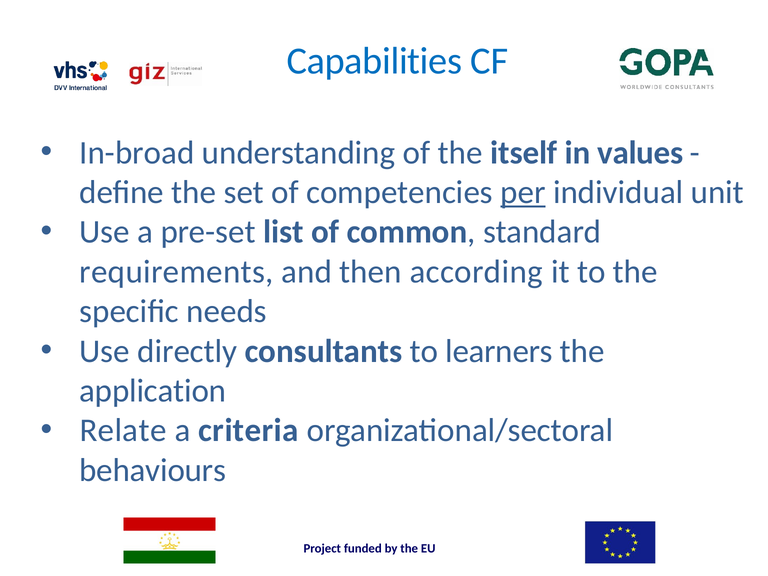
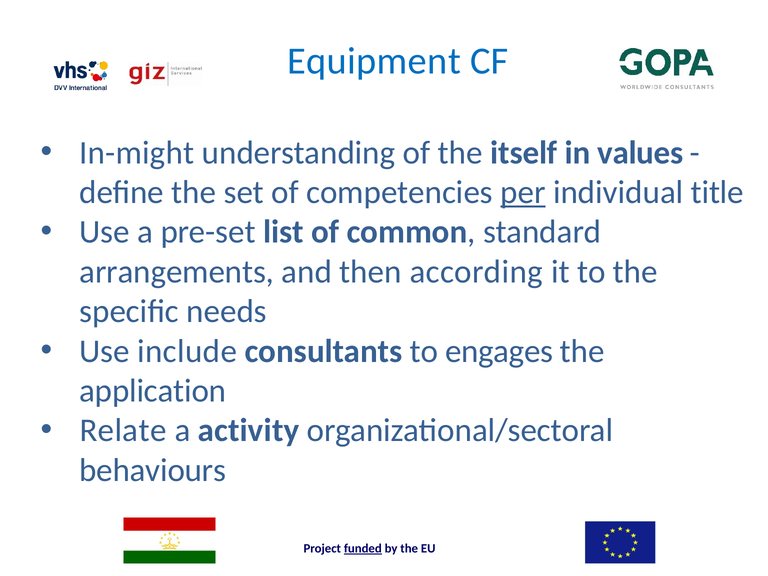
Capabilities: Capabilities -> Equipment (374, 61)
In-broad: In-broad -> In-might (137, 153)
unit: unit -> title (717, 192)
requirements: requirements -> arrangements (177, 272)
directly: directly -> include (187, 351)
learners: learners -> engages (499, 351)
criteria: criteria -> activity (248, 431)
funded underline: none -> present (363, 549)
